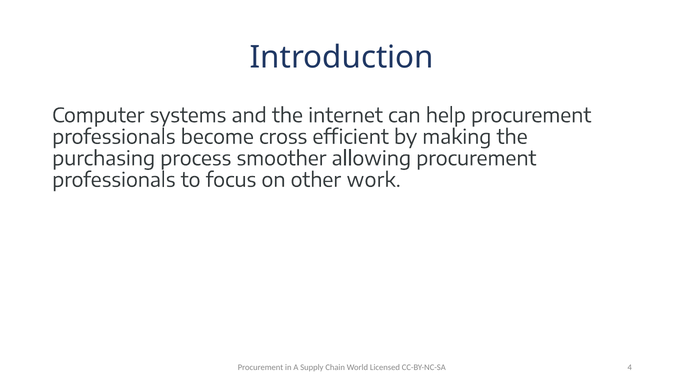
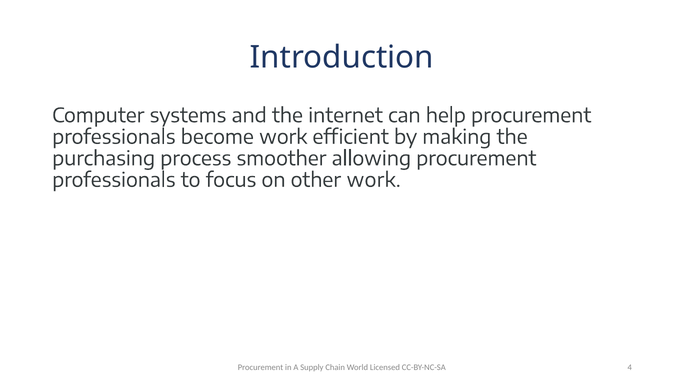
become cross: cross -> work (283, 137)
